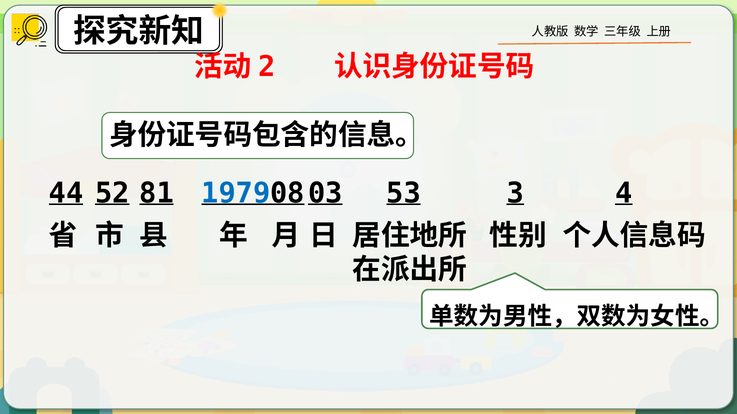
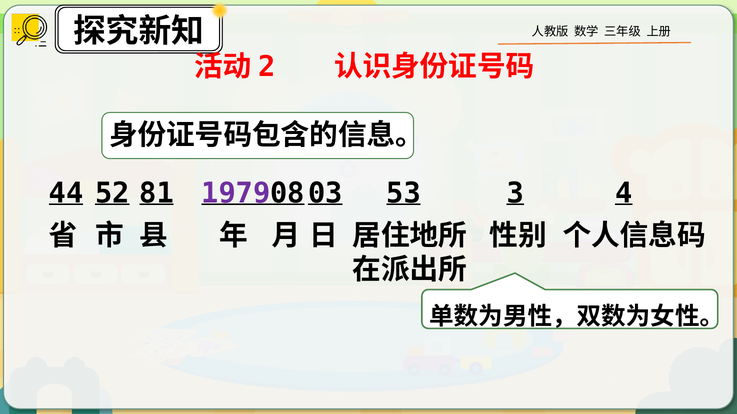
1979 colour: blue -> purple (236, 194)
